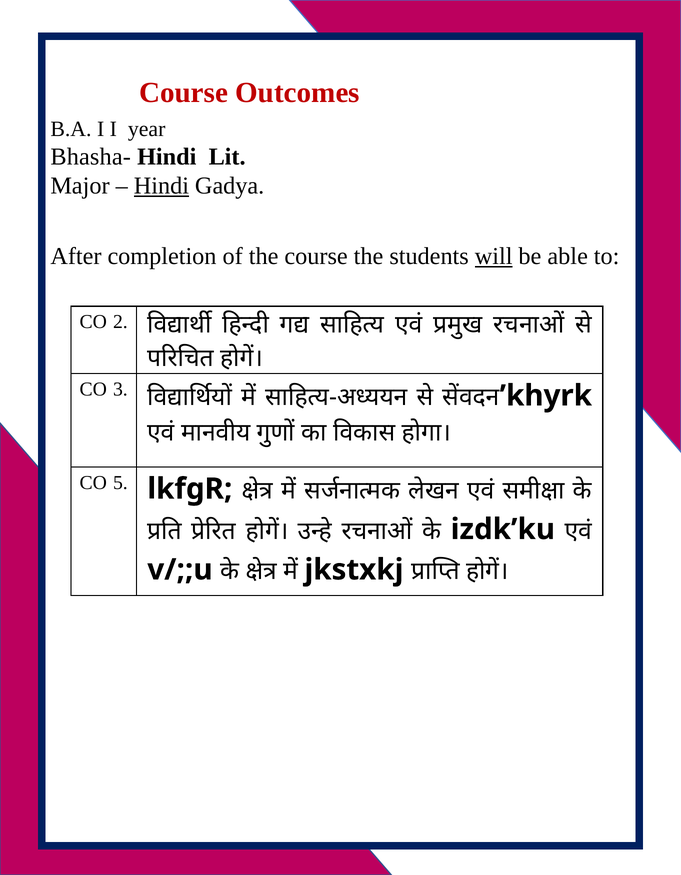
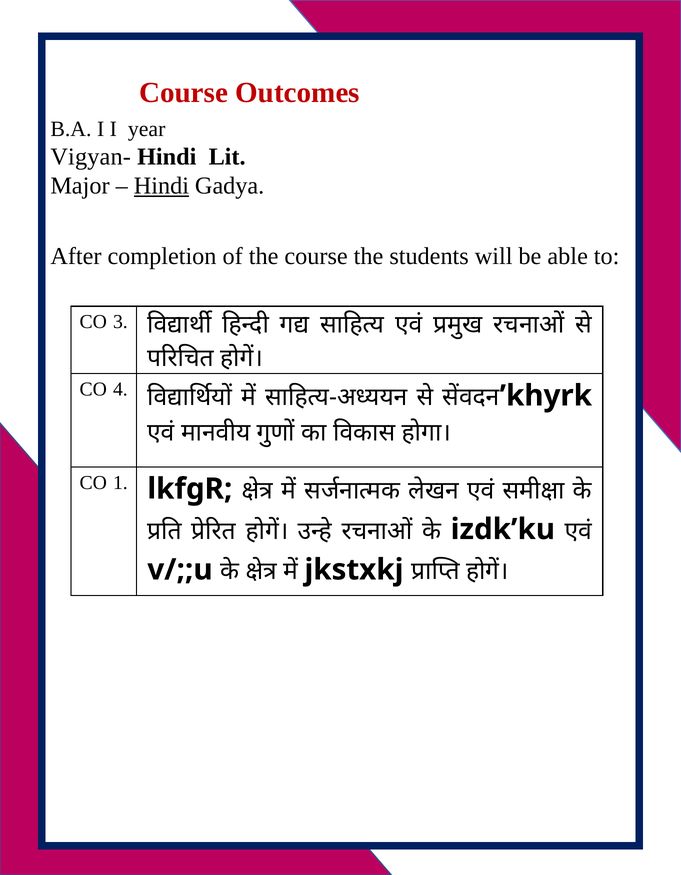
Bhasha-: Bhasha- -> Vigyan- (91, 157)
will underline: present -> none (494, 256)
2: 2 -> 3 (120, 321)
3: 3 -> 4 (120, 389)
5: 5 -> 1 (120, 482)
